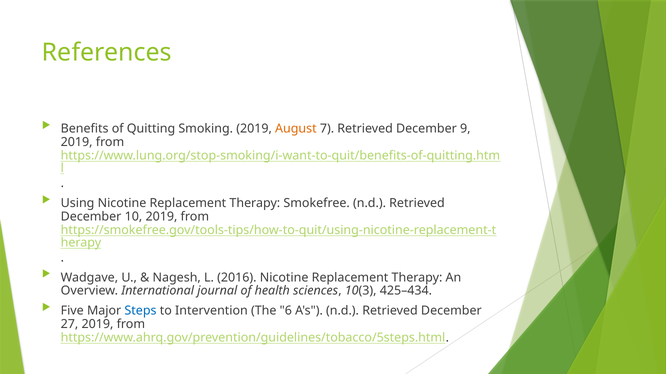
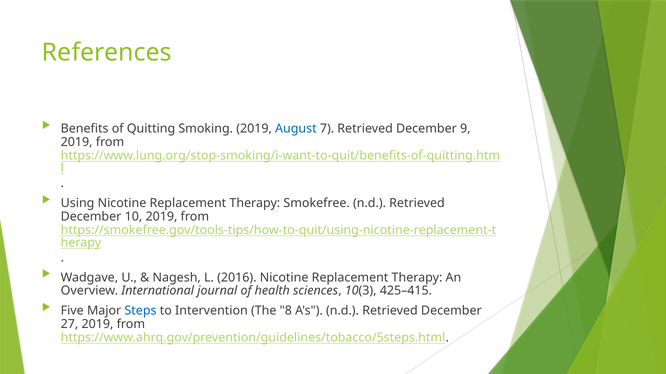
August colour: orange -> blue (296, 129)
425–434: 425–434 -> 425–415 (406, 291)
6: 6 -> 8 (286, 311)
